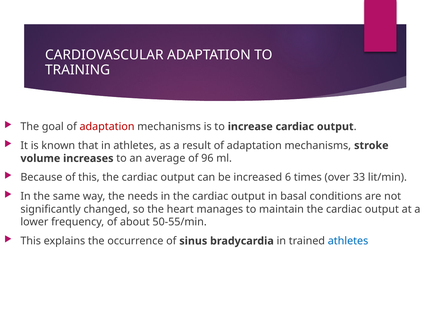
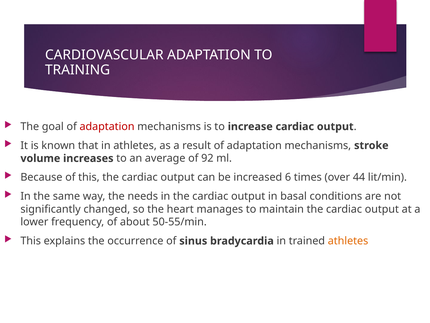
96: 96 -> 92 (207, 158)
33: 33 -> 44 (359, 177)
athletes colour: blue -> orange (348, 241)
